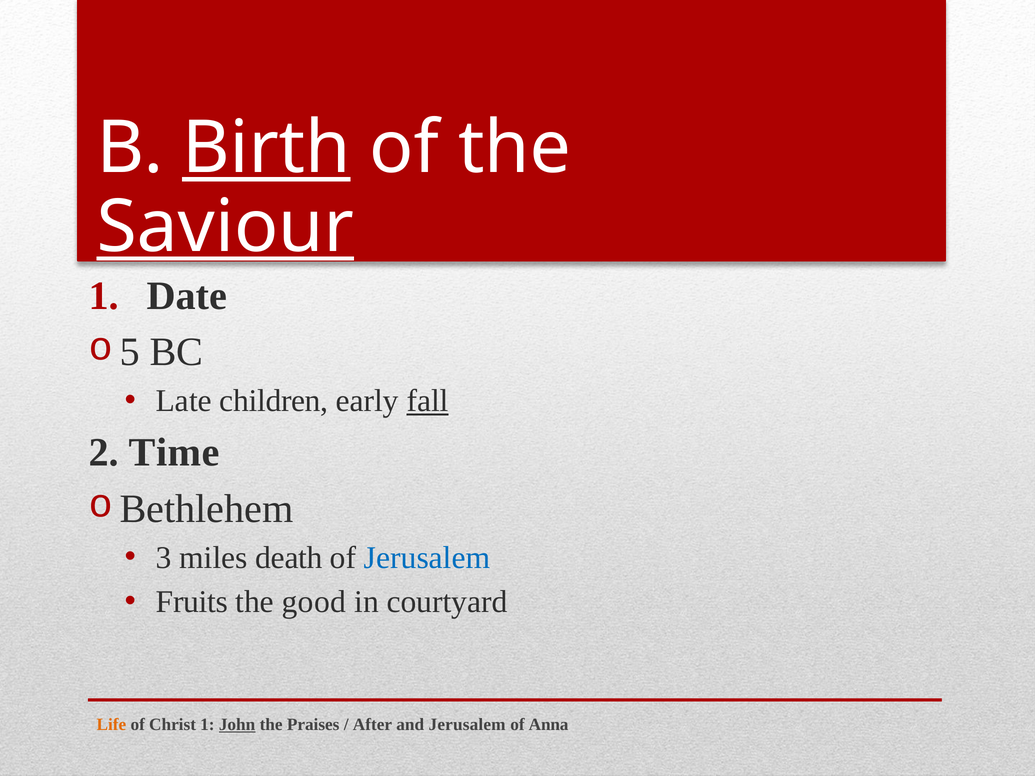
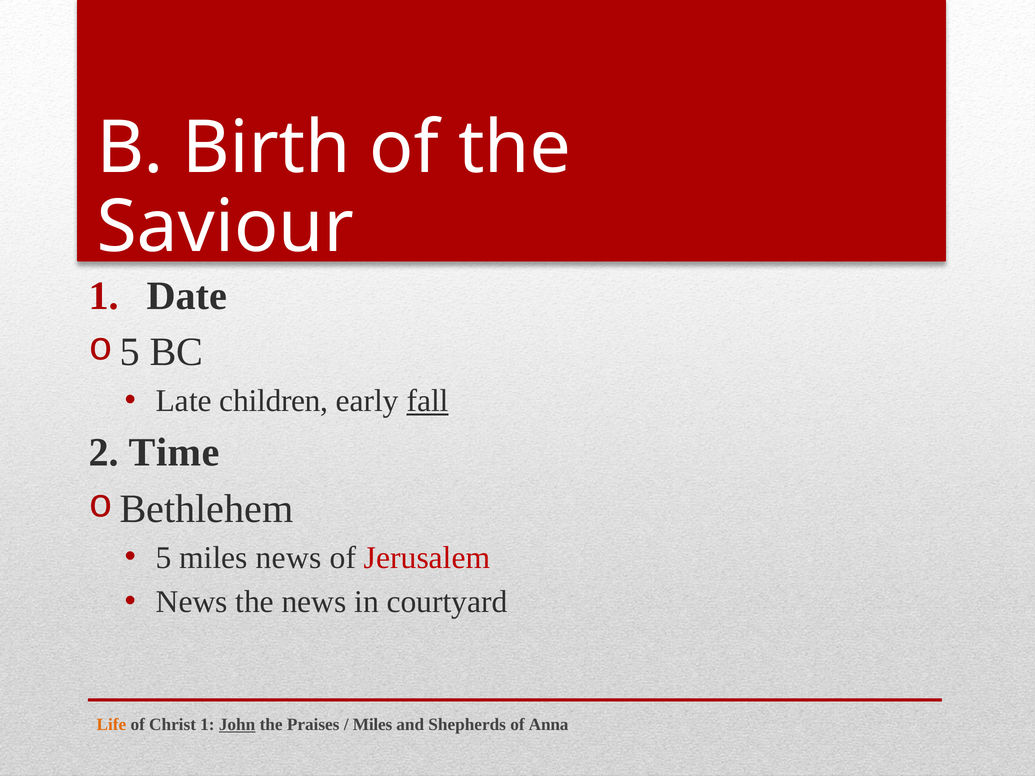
Birth underline: present -> none (266, 148)
Saviour underline: present -> none (225, 227)
3: 3 -> 5 (164, 558)
miles death: death -> news (289, 558)
Jerusalem colour: blue -> red (427, 558)
Fruits: Fruits -> News (192, 602)
the good: good -> news (314, 602)
After: After -> Miles (373, 725)
and Jerusalem: Jerusalem -> Shepherds (467, 725)
